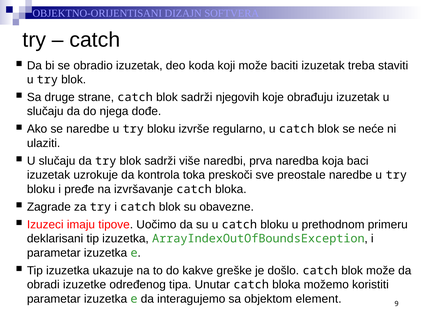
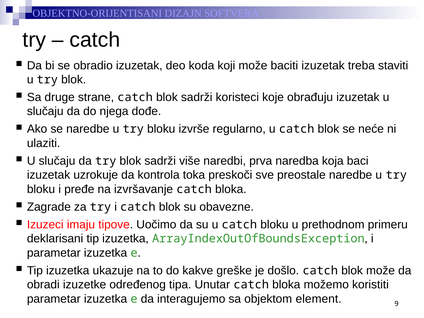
njegovih: njegovih -> koristeci (237, 97)
